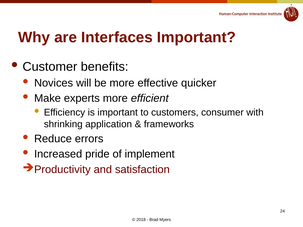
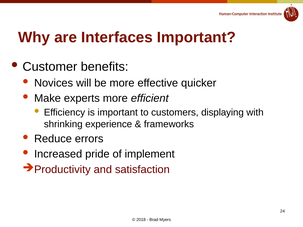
consumer: consumer -> displaying (222, 113)
application: application -> experience (109, 124)
